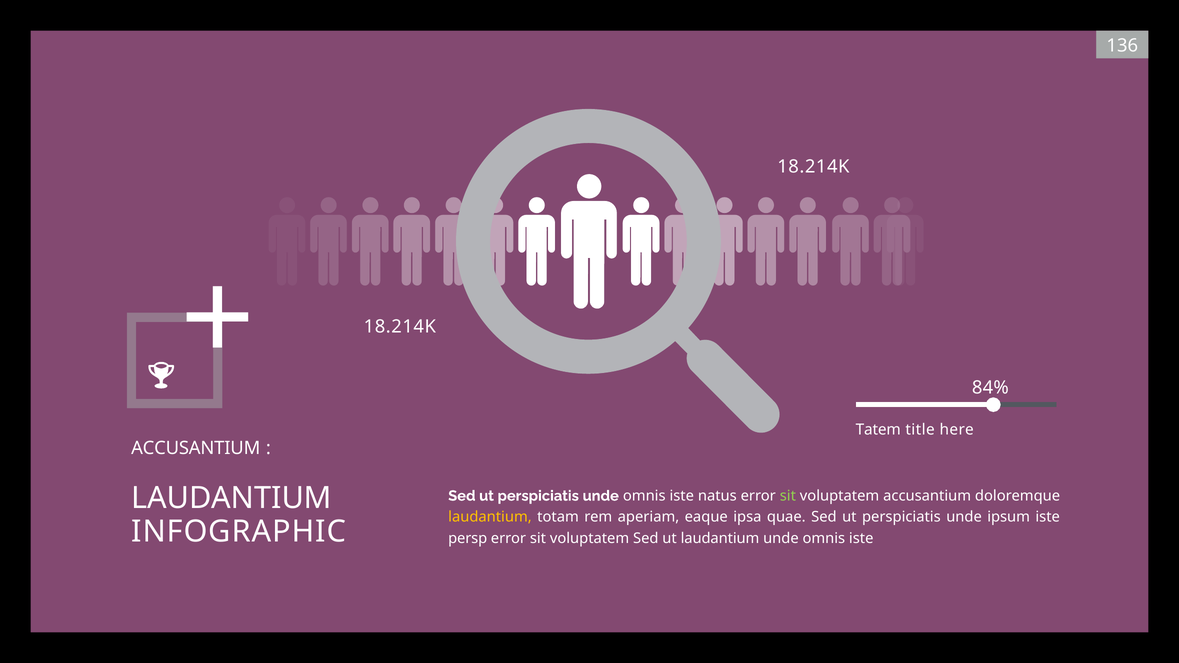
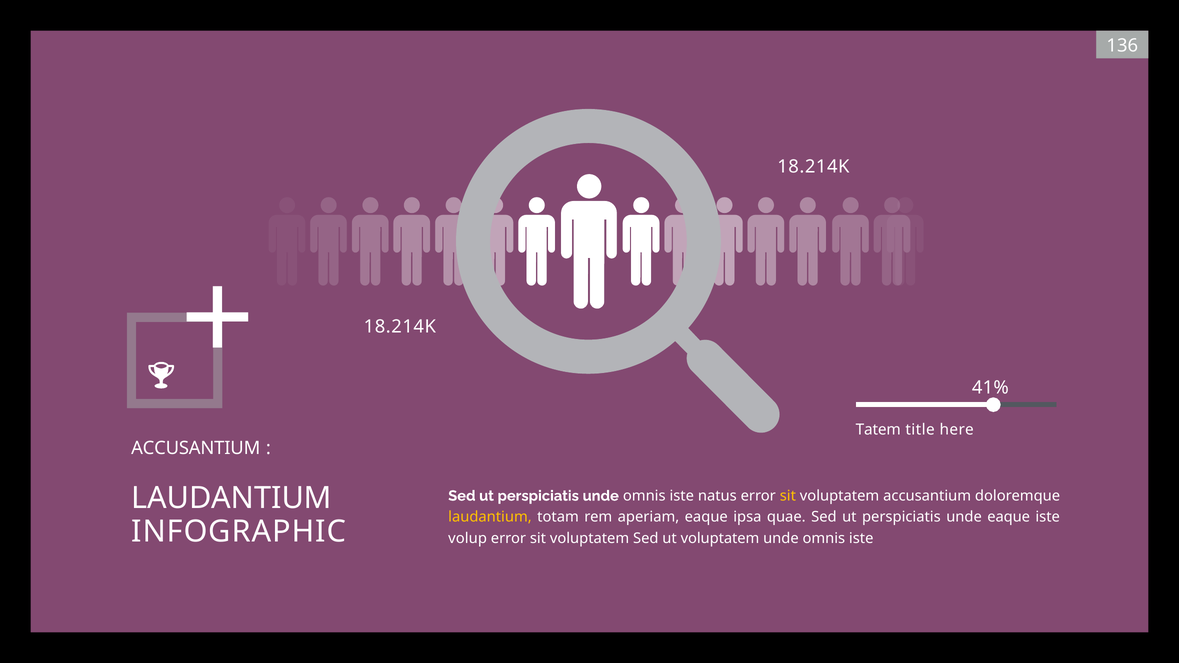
84%: 84% -> 41% (990, 388)
sit colour: light green -> yellow (788, 496)
unde ipsum: ipsum -> eaque (1009, 517)
persp: persp -> volup (468, 538)
ut laudantium: laudantium -> voluptatem (720, 538)
